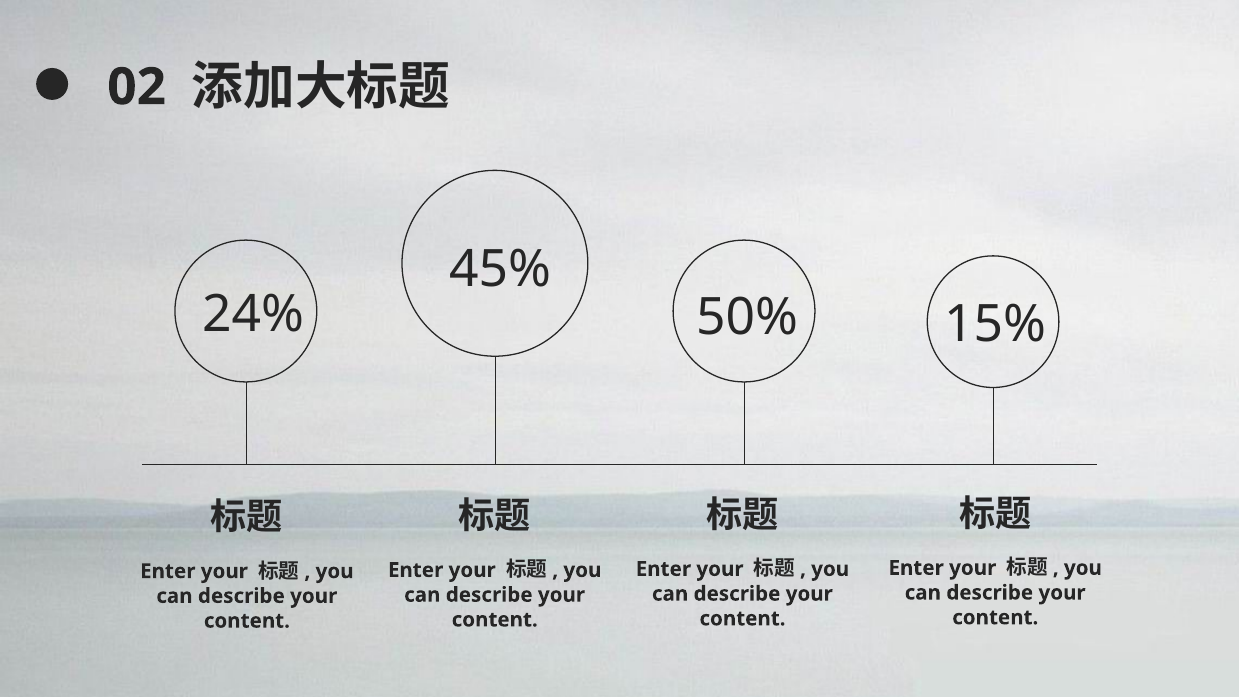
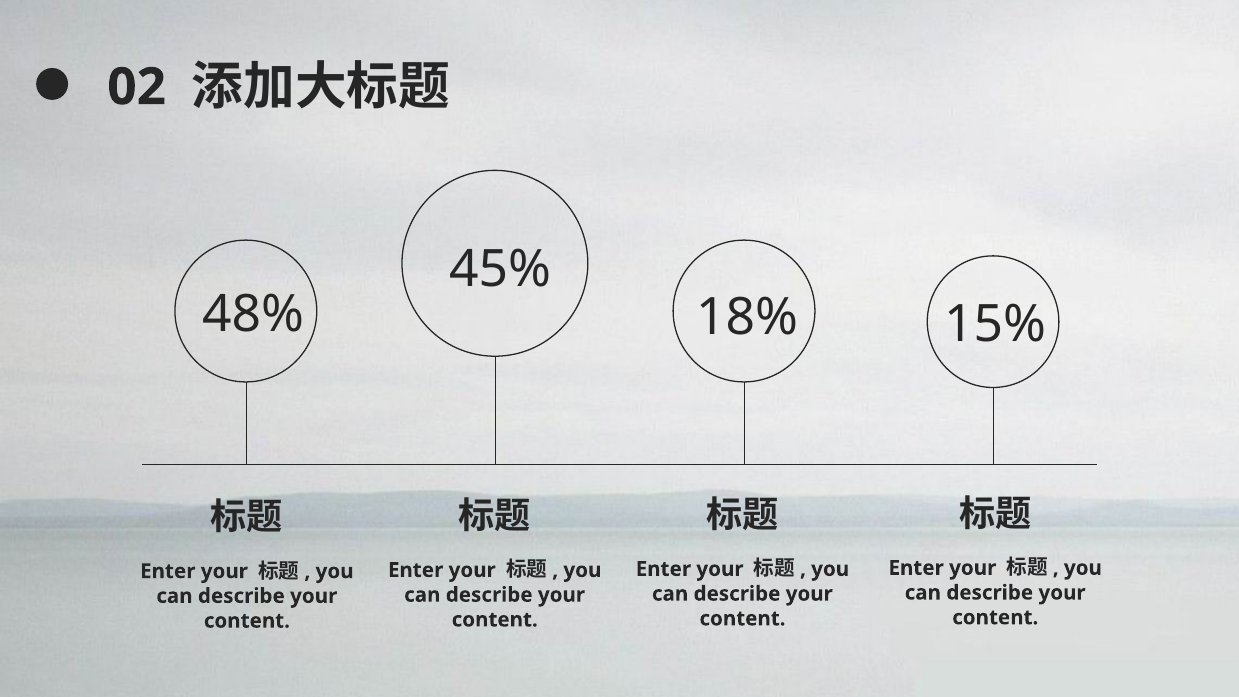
24%: 24% -> 48% (253, 315)
50%: 50% -> 18% (747, 318)
